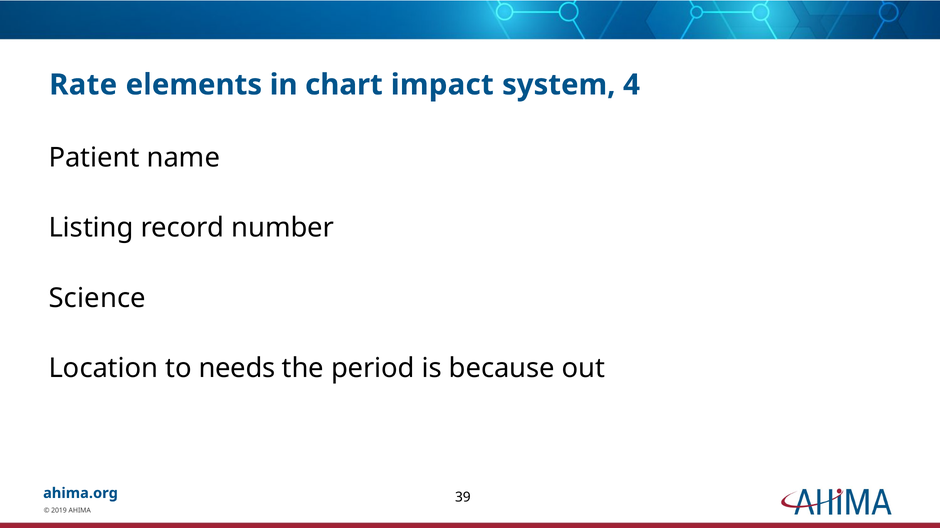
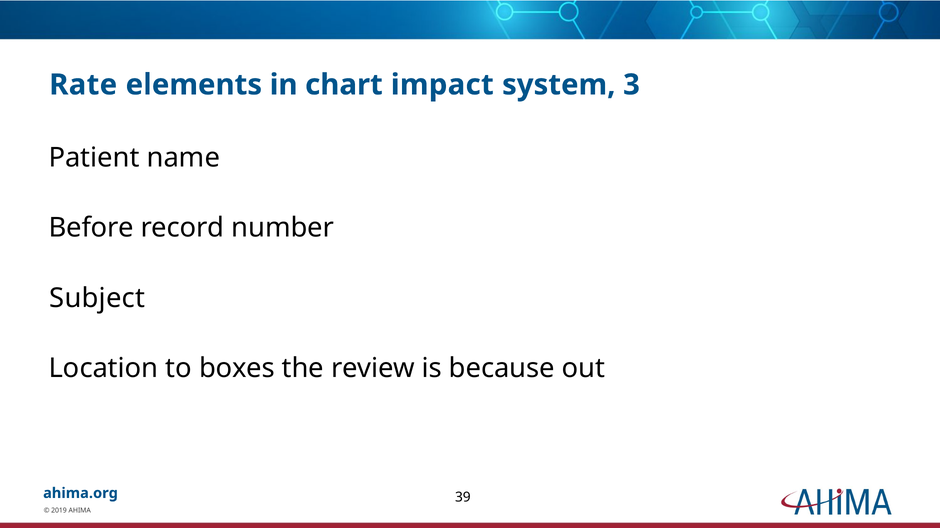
4: 4 -> 3 (632, 85)
Listing: Listing -> Before (91, 228)
Science: Science -> Subject (97, 299)
needs: needs -> boxes (237, 369)
period: period -> review (373, 369)
